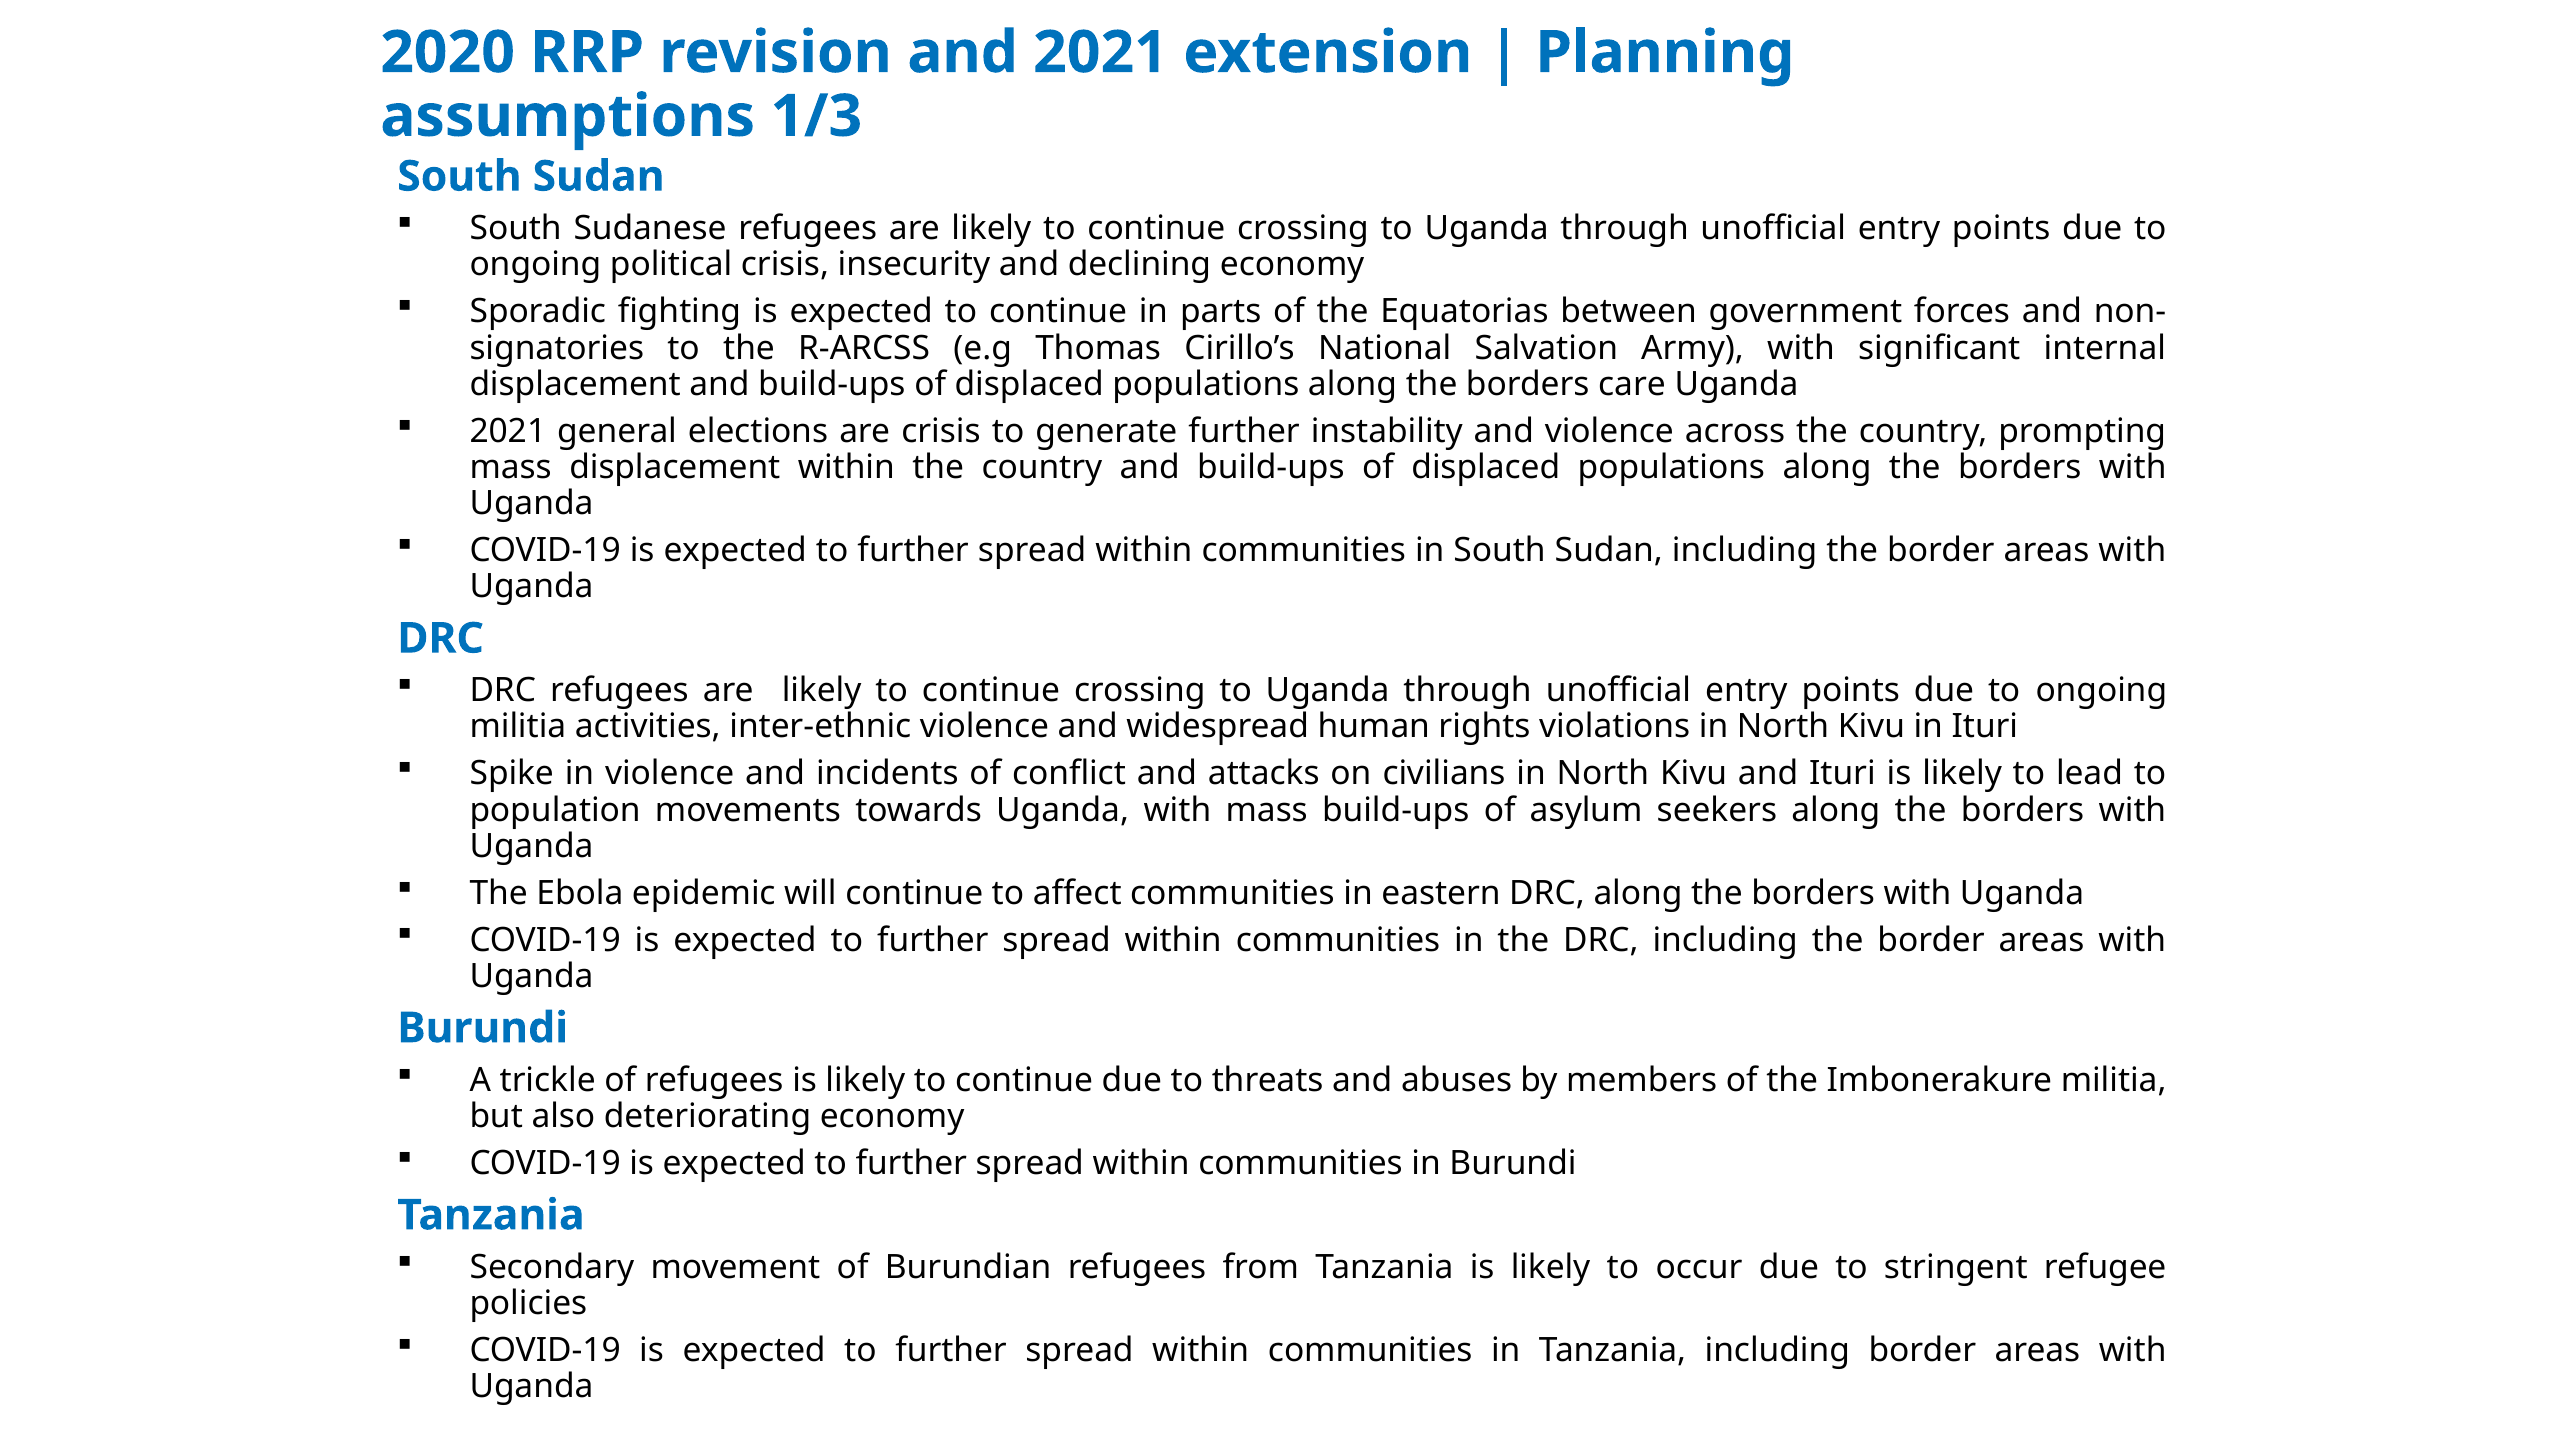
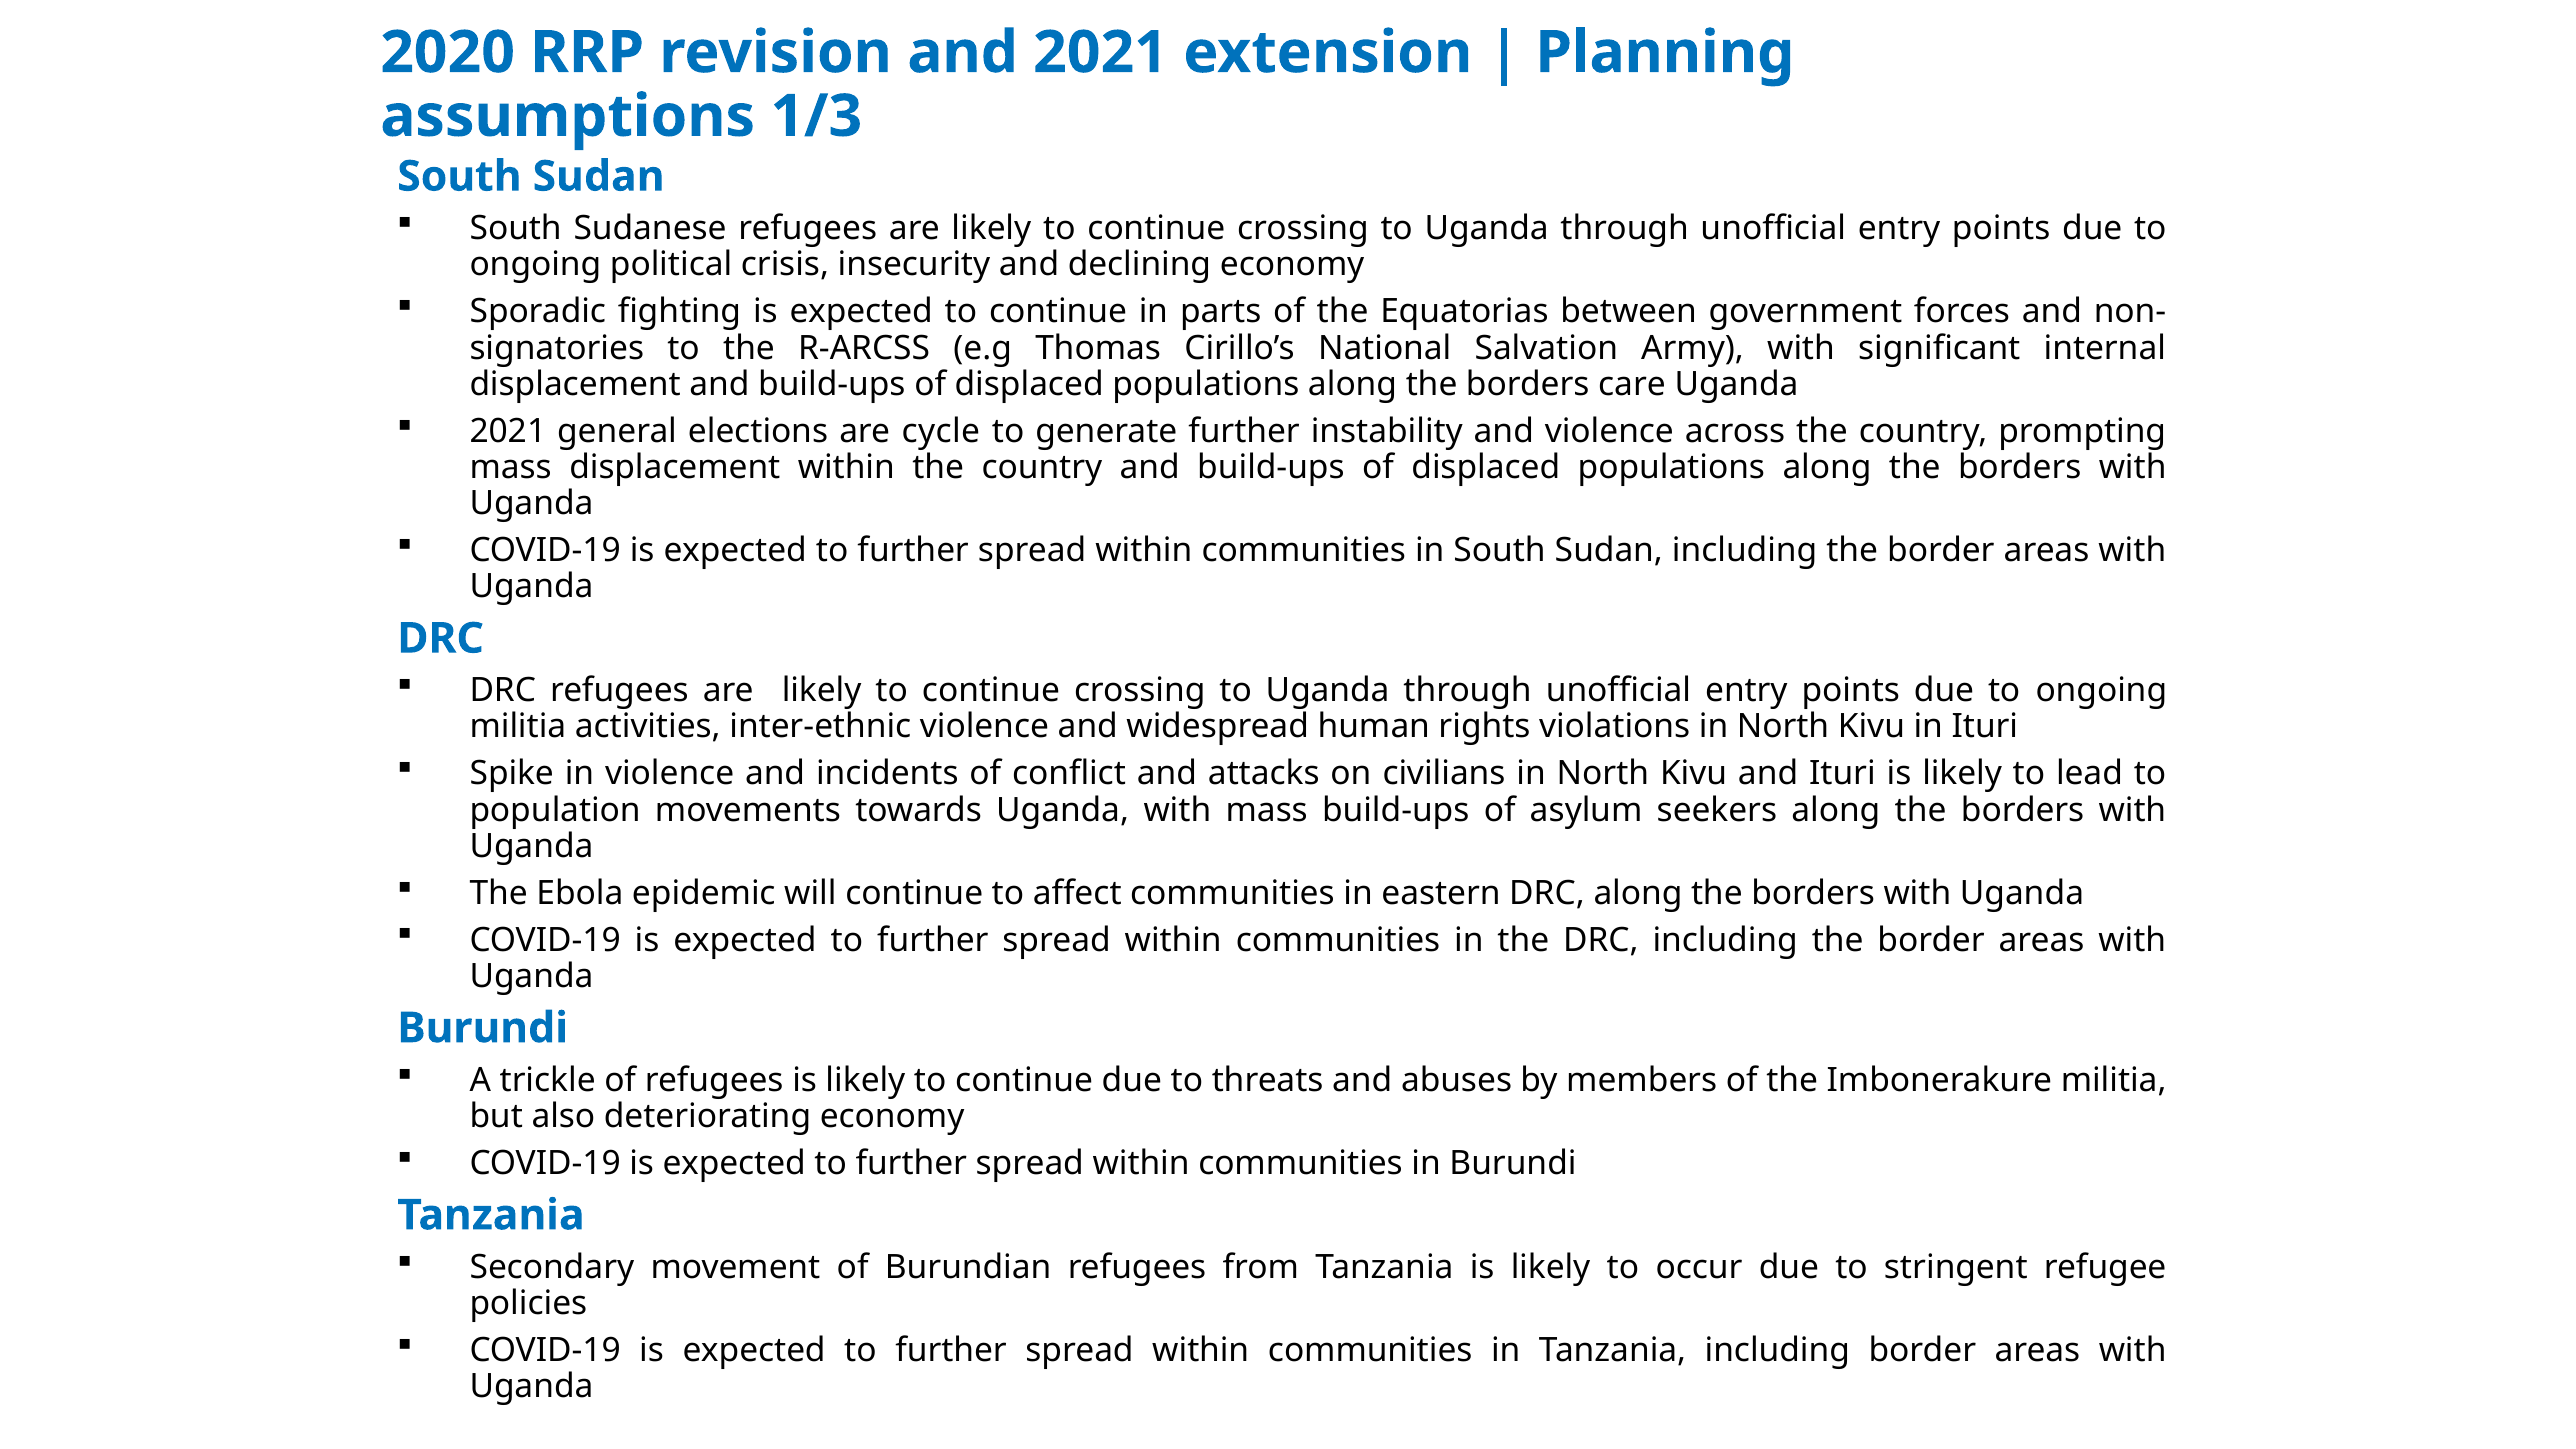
are crisis: crisis -> cycle (941, 431)
